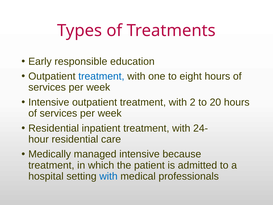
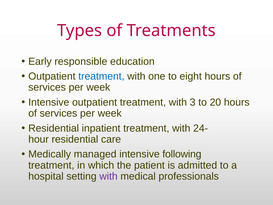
2: 2 -> 3 (193, 102)
because: because -> following (182, 154)
with colour: blue -> purple (108, 176)
